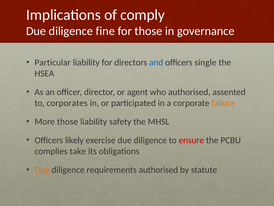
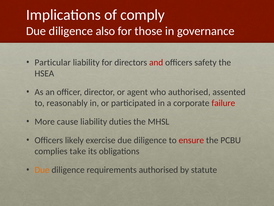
fine: fine -> also (105, 31)
and colour: blue -> red (156, 62)
single: single -> safety (206, 62)
corporates: corporates -> reasonably (67, 103)
failure colour: orange -> red (223, 103)
More those: those -> cause (68, 121)
safety: safety -> duties (120, 121)
